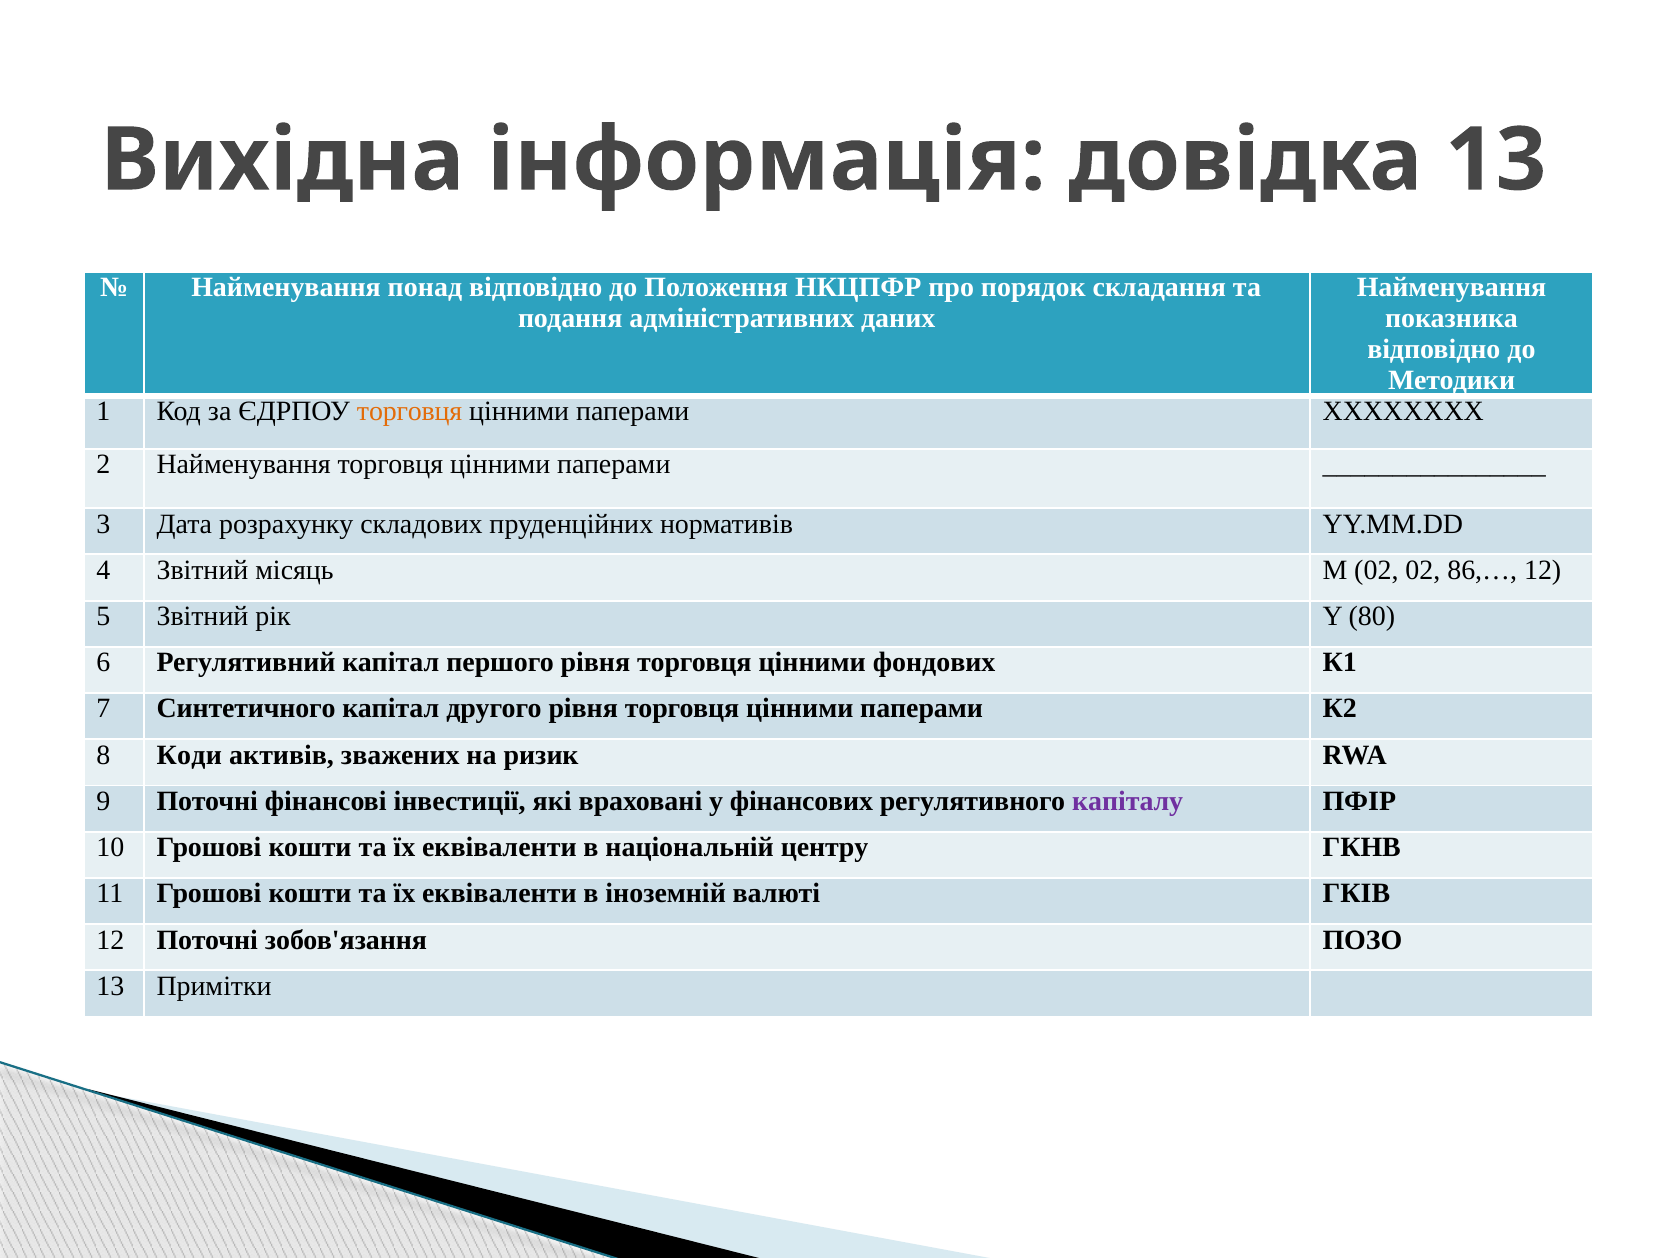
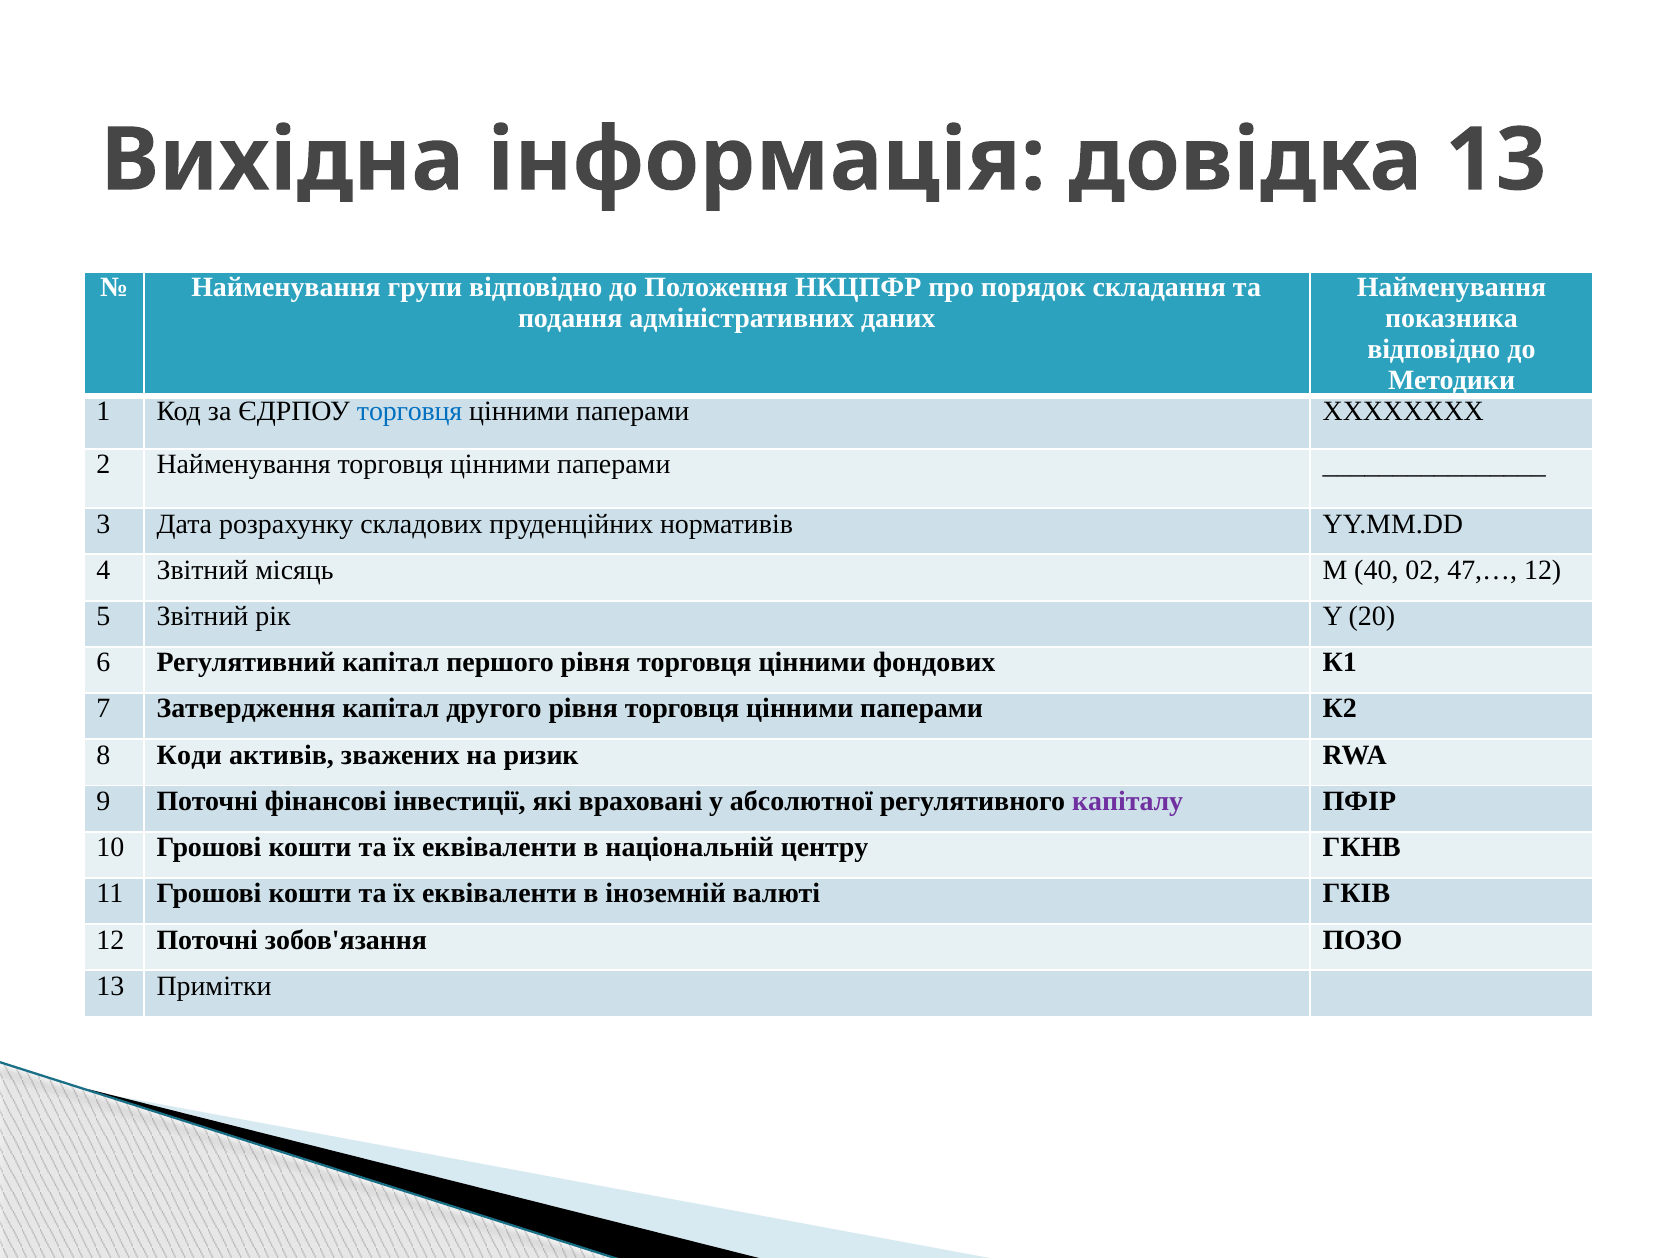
понад: понад -> групи (425, 287)
торговця colour: orange -> blue (410, 411)
M 02: 02 -> 40 (1376, 570)
86,…: 86,… -> 47,… (1482, 570)
80: 80 -> 20 (1372, 616)
Синтетичного: Синтетичного -> Затвердження (246, 709)
фінансових: фінансових -> абсолютної (801, 801)
